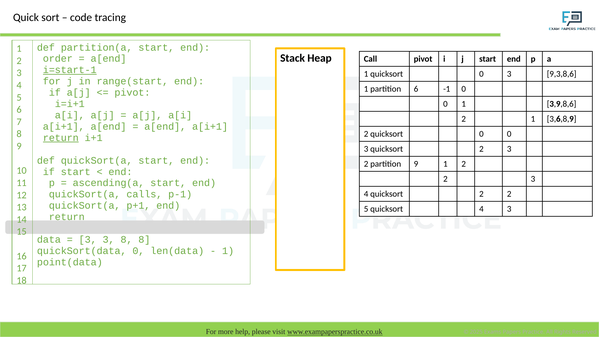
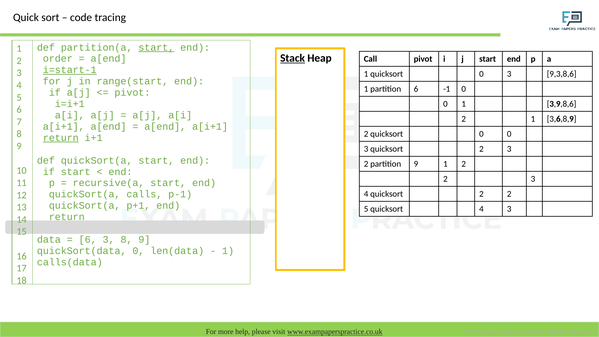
start underline: none -> present (156, 47)
Stack underline: none -> present (293, 58)
ascending(a: ascending(a -> recursive(a (109, 183)
3: 3 -> 6 (88, 240)
3 8 8: 8 -> 9 (144, 240)
point(data: point(data -> calls(data (70, 262)
